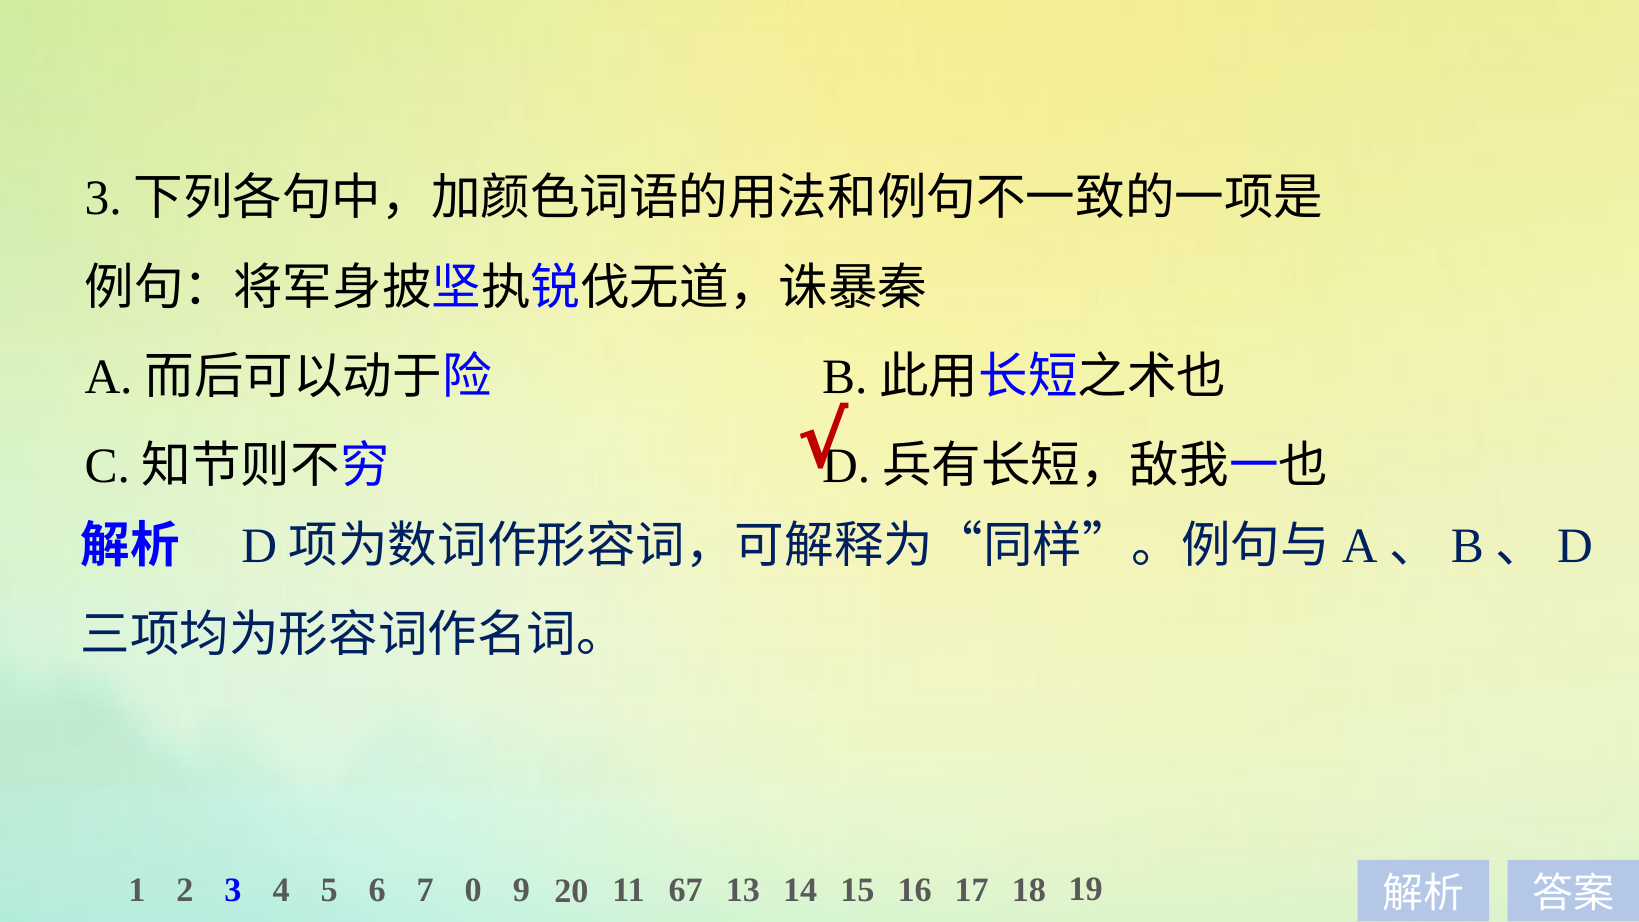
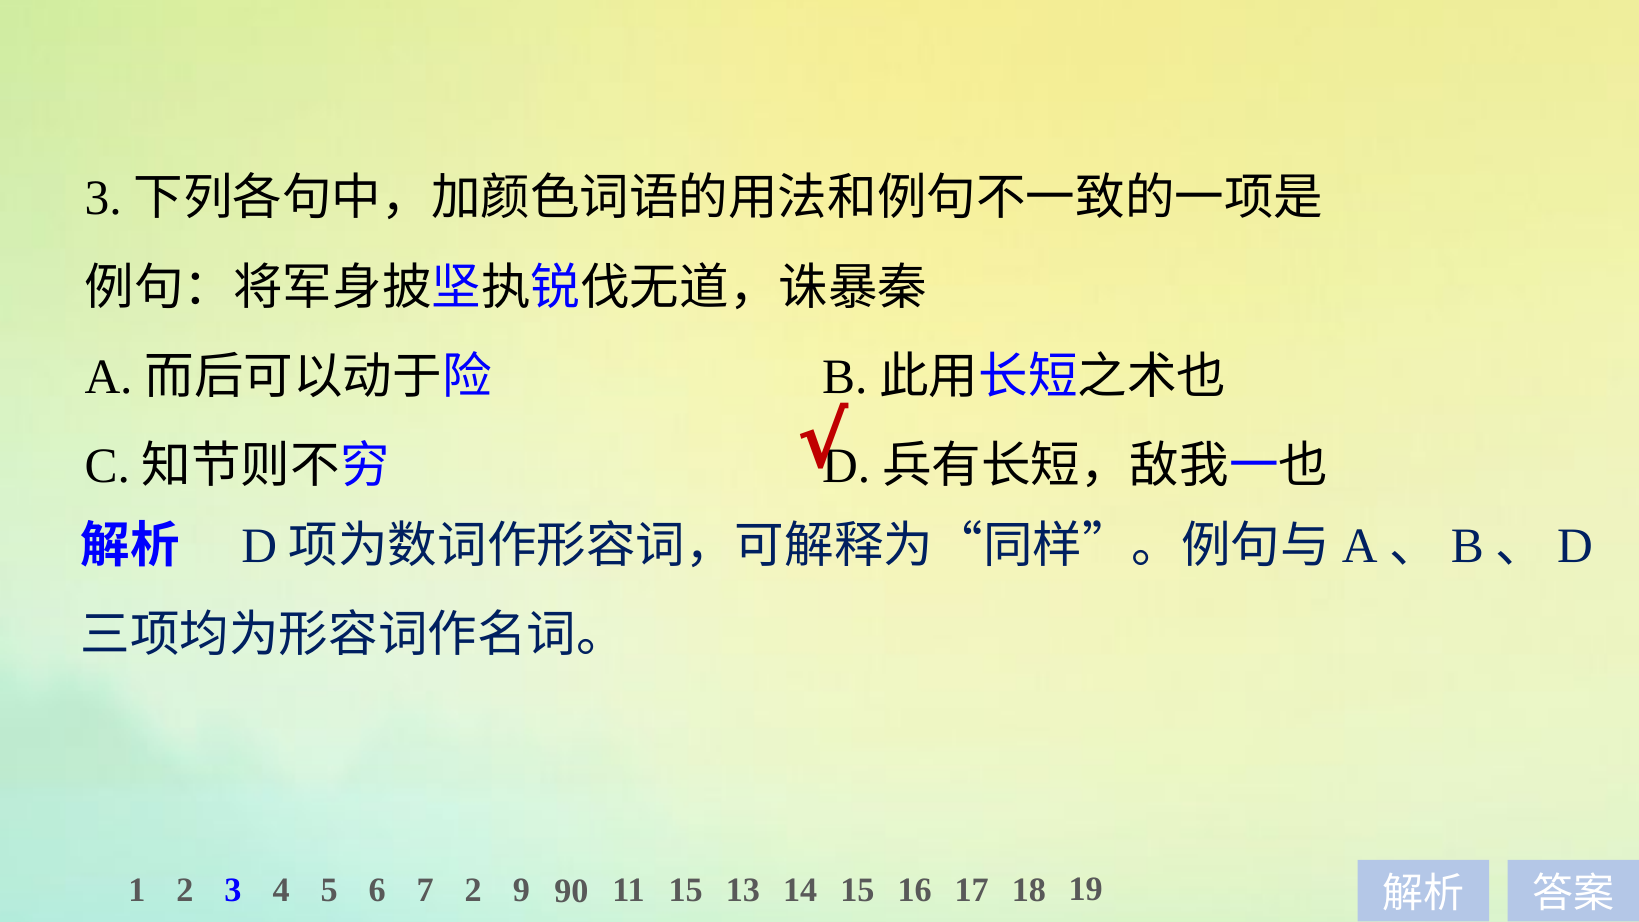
7 0: 0 -> 2 (473, 891)
20: 20 -> 90 (571, 892)
11 67: 67 -> 15 (686, 891)
